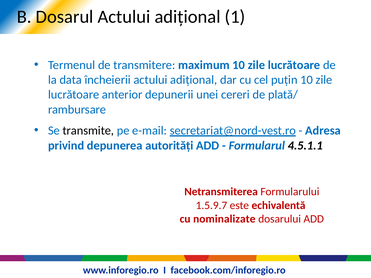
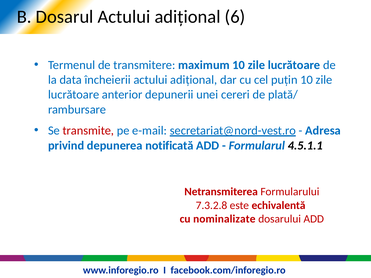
1: 1 -> 6 (235, 17)
transmite colour: black -> red (88, 131)
autorități: autorități -> notificată (169, 146)
1.5.9.7: 1.5.9.7 -> 7.3.2.8 (211, 205)
